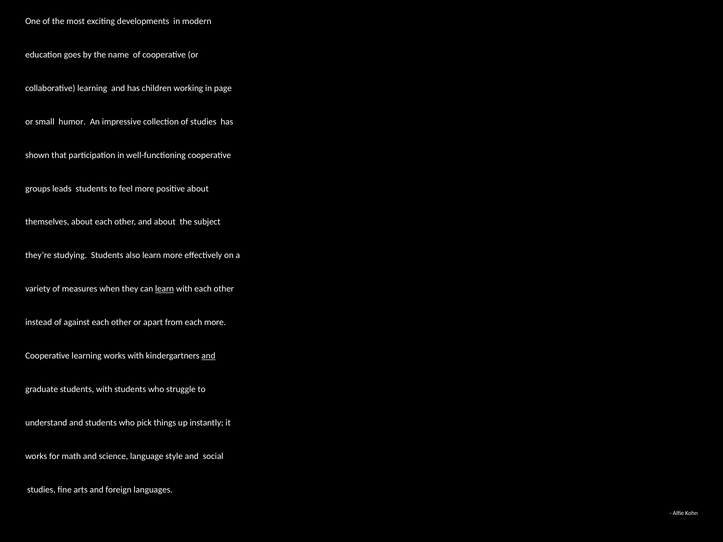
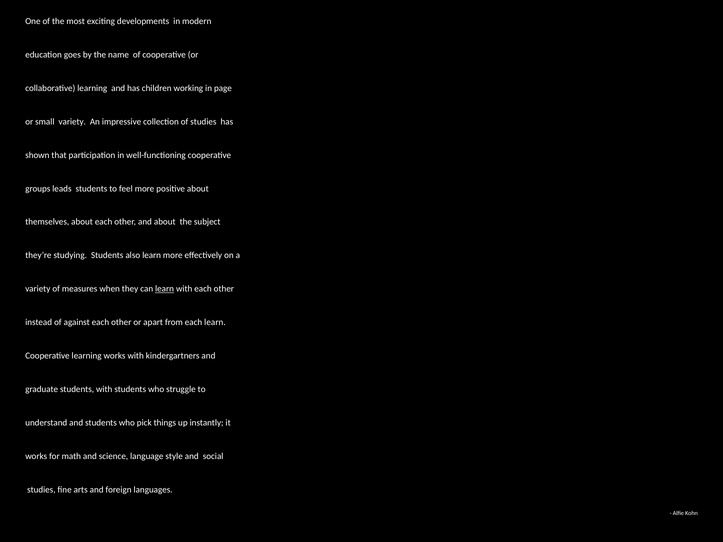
small humor: humor -> variety (72, 122)
each more: more -> learn (215, 323)
and underline: present -> none (208, 356)
